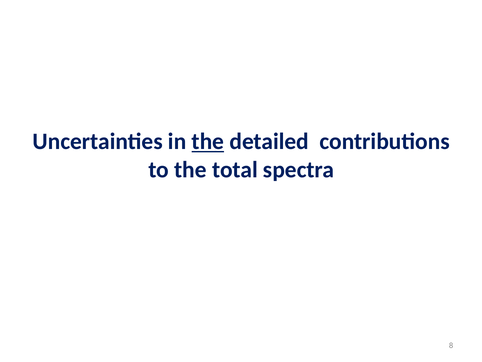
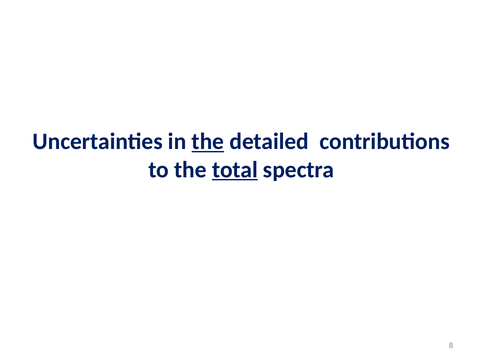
total underline: none -> present (235, 169)
